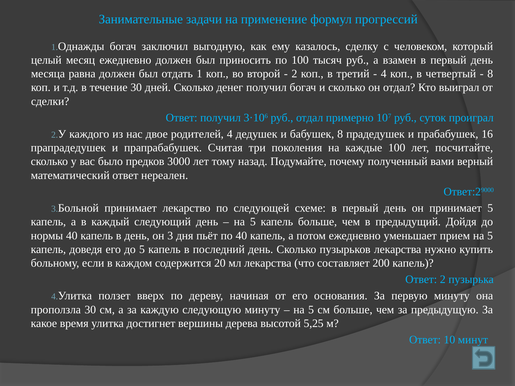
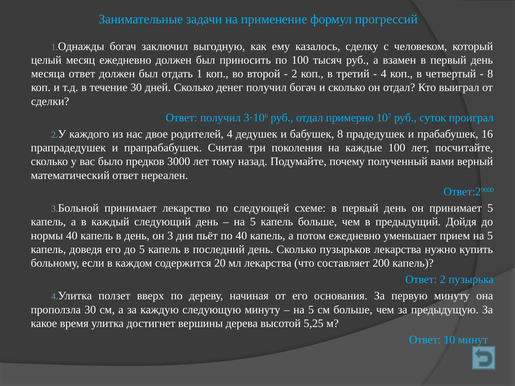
месяца равна: равна -> ответ (82, 74)
